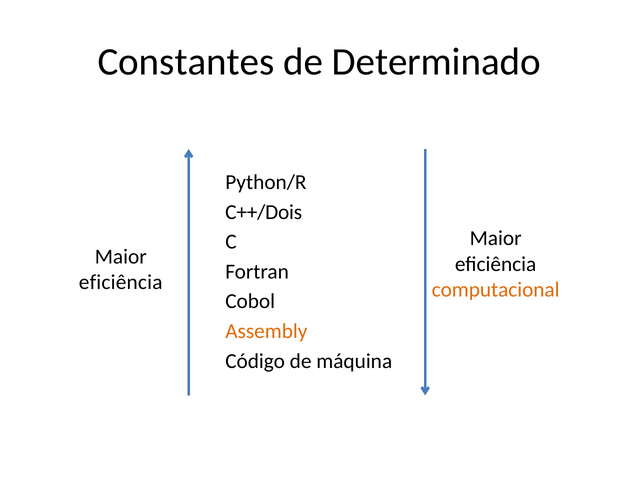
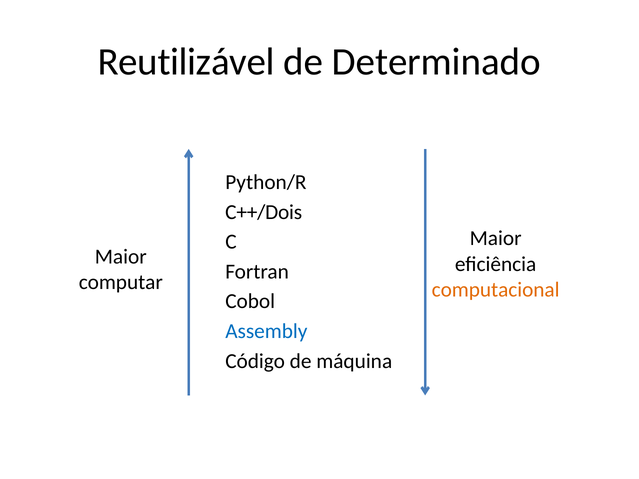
Constantes: Constantes -> Reutilizável (186, 62)
eficiência: eficiência -> computar (121, 283)
Assembly colour: orange -> blue (266, 331)
